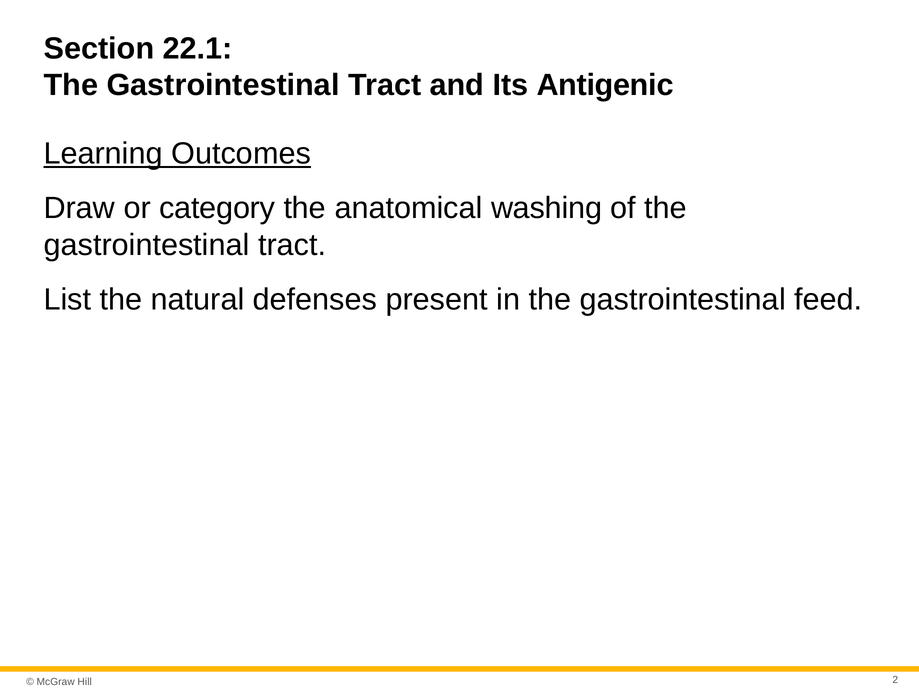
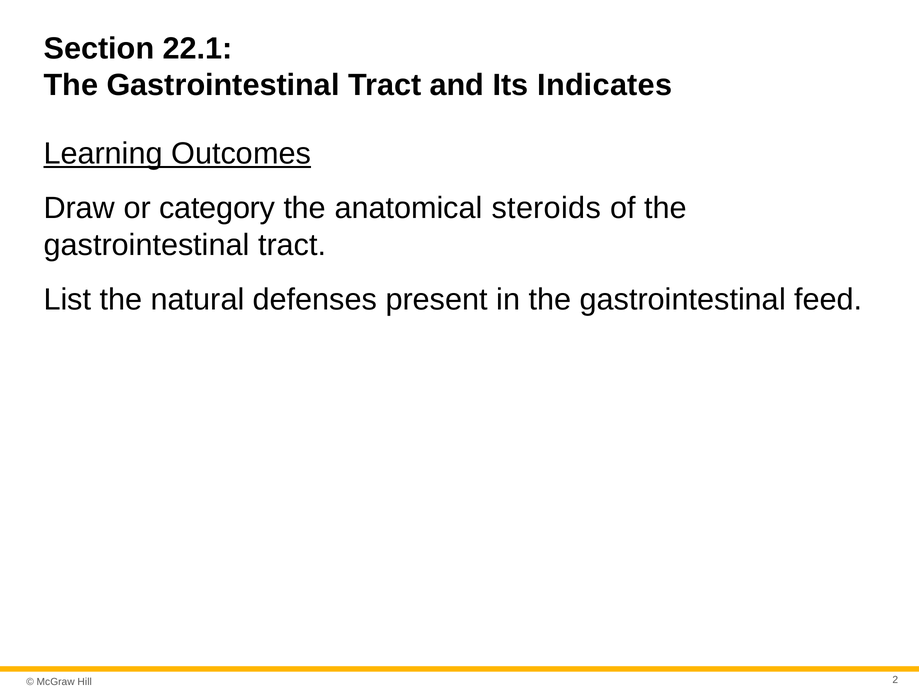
Antigenic: Antigenic -> Indicates (605, 85)
washing: washing -> steroids (546, 208)
